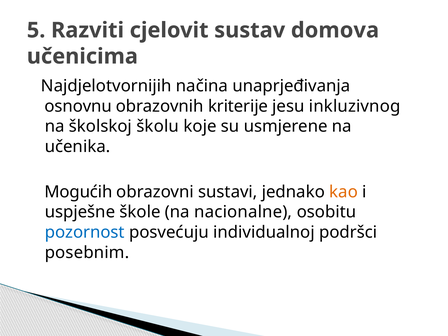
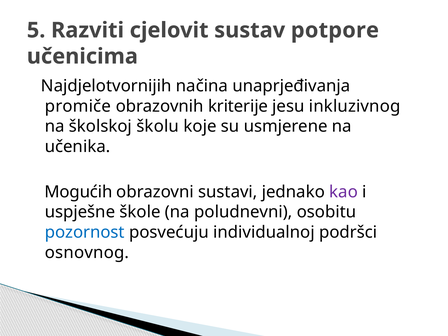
domova: domova -> potpore (335, 30)
osnovnu: osnovnu -> promiče (78, 106)
kao colour: orange -> purple (344, 192)
nacionalne: nacionalne -> poludnevni (243, 212)
posebnim: posebnim -> osnovnog (87, 252)
